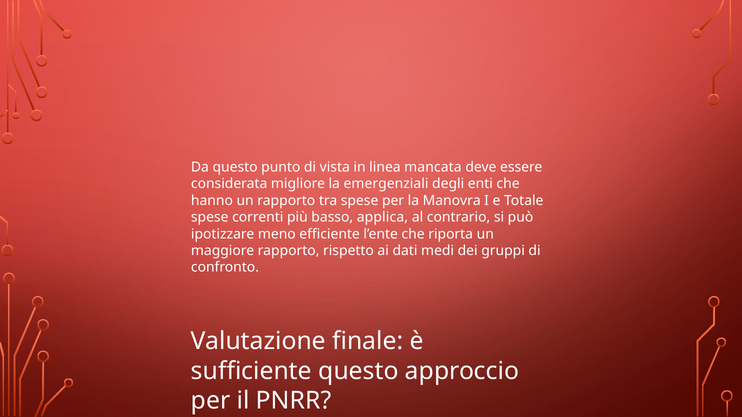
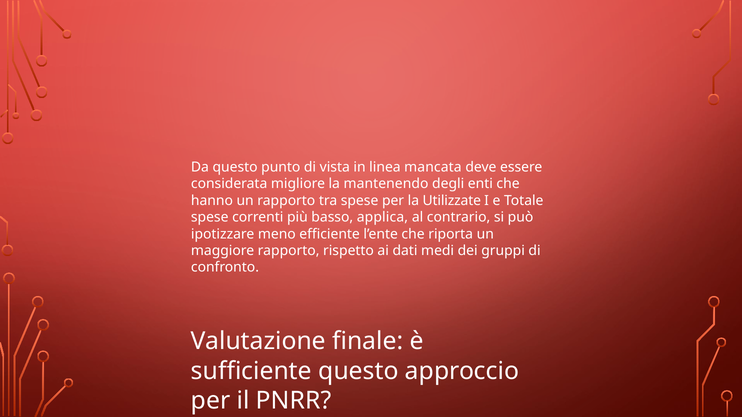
emergenziali: emergenziali -> mantenendo (386, 184)
Manovra: Manovra -> Utilizzate (452, 201)
